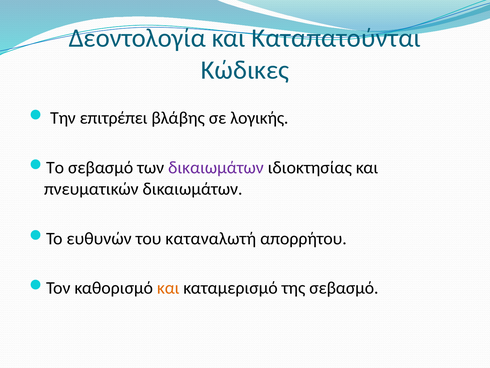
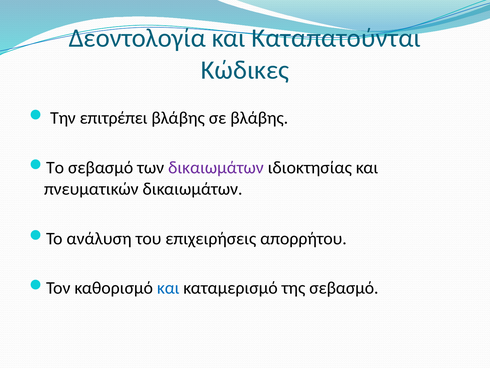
σε λογικής: λογικής -> βλάβης (259, 118)
ευθυνών: ευθυνών -> ανάλυση (99, 238)
καταναλωτή: καταναλωτή -> επιχειρήσεις (211, 238)
και colour: orange -> blue (168, 288)
